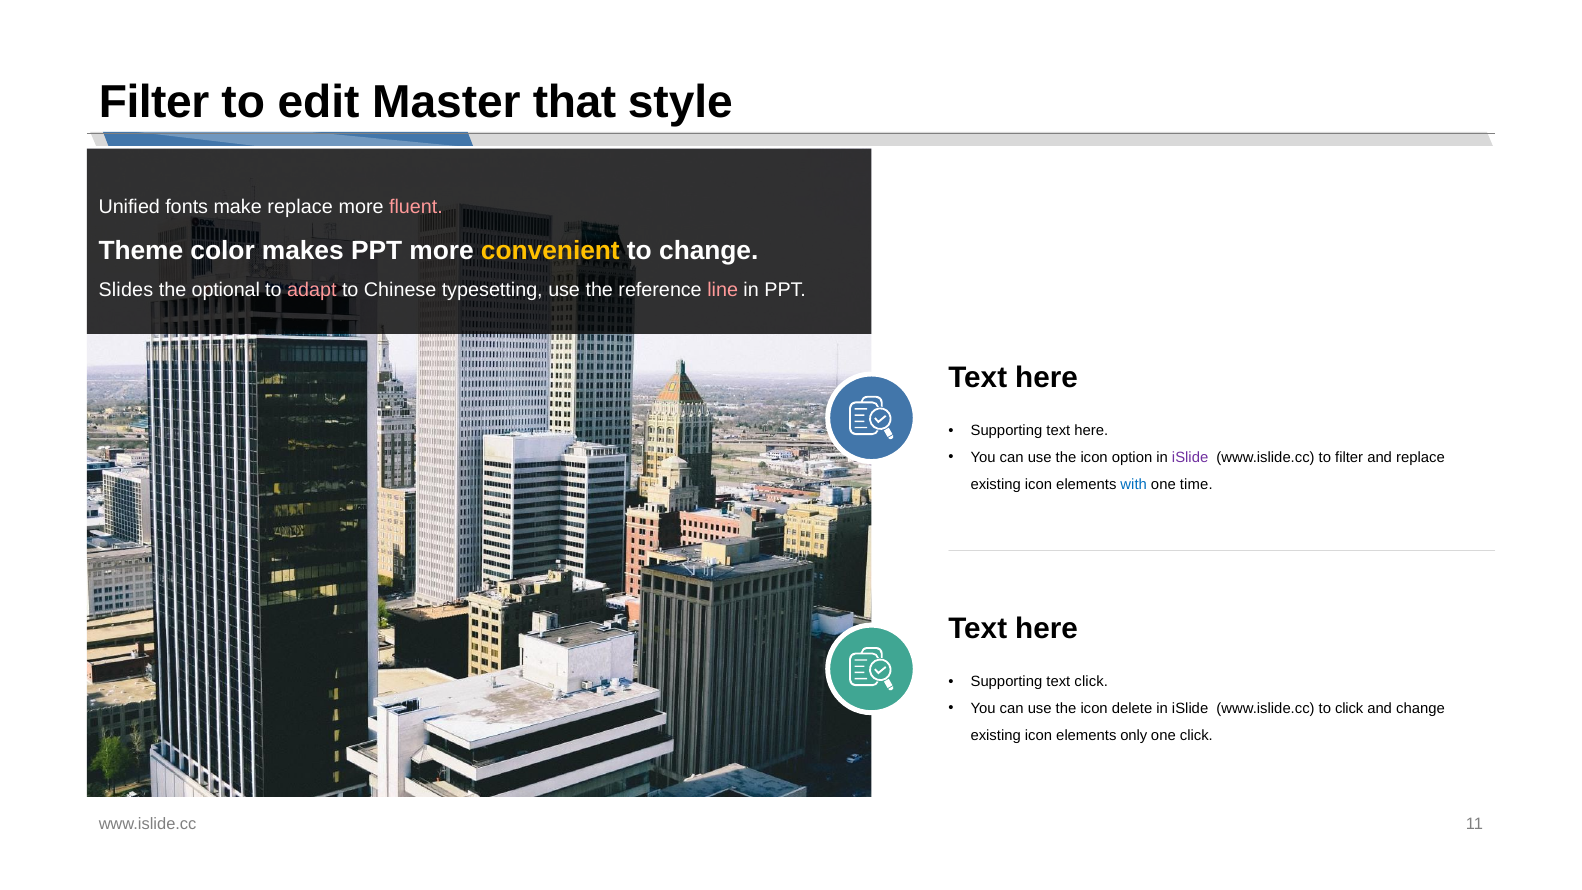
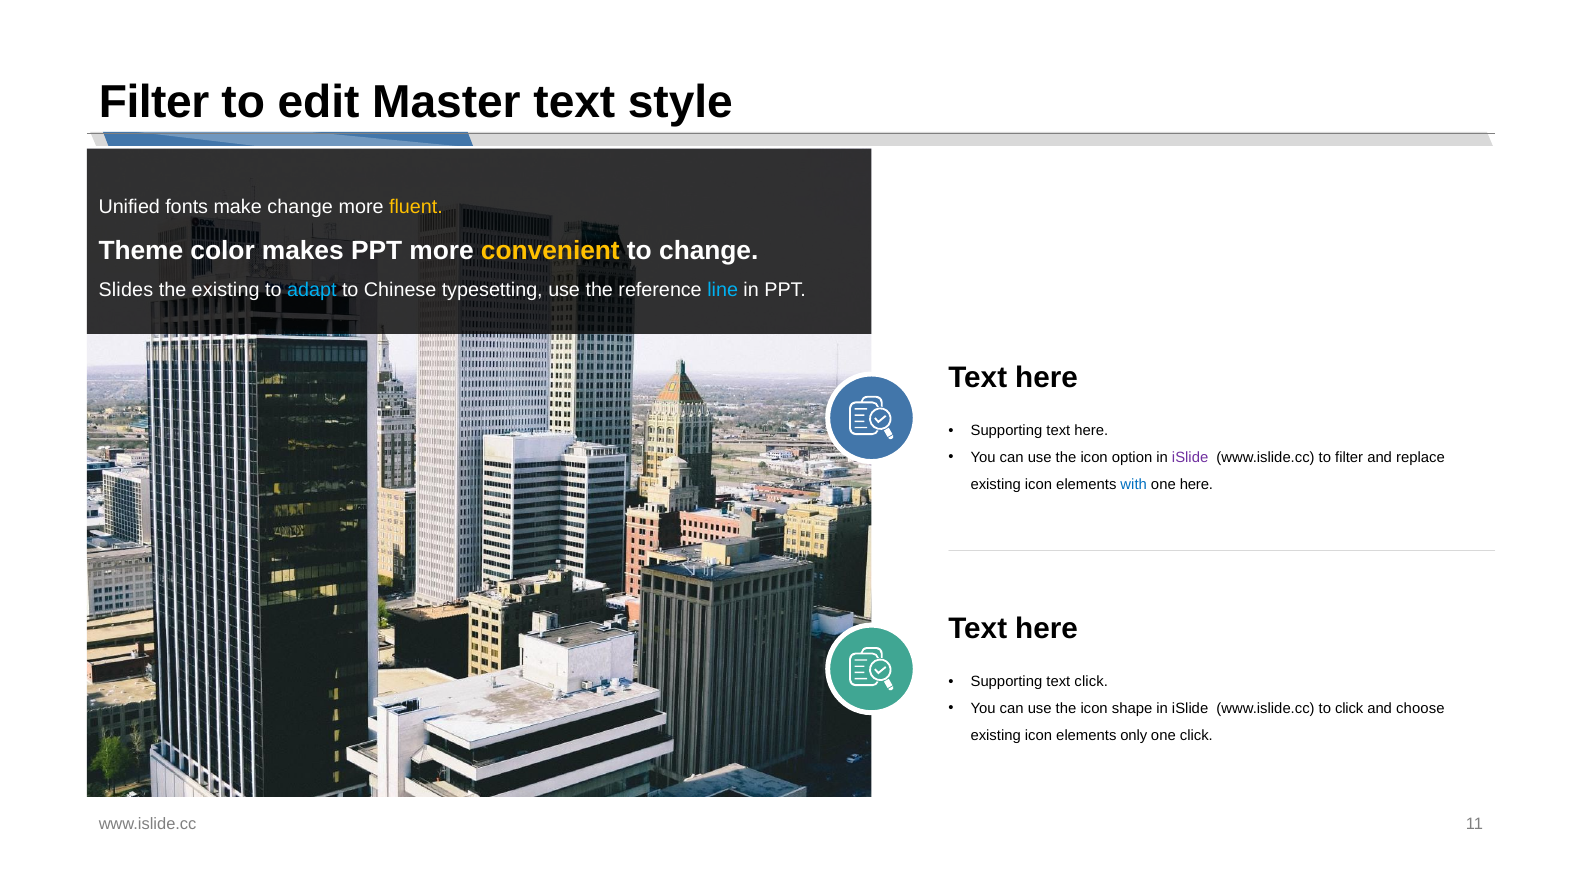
Master that: that -> text (574, 102)
make replace: replace -> change (300, 207)
fluent colour: pink -> yellow (416, 207)
the optional: optional -> existing (226, 290)
adapt colour: pink -> light blue (312, 290)
line colour: pink -> light blue (723, 290)
one time: time -> here (1196, 484)
delete: delete -> shape (1132, 709)
and change: change -> choose (1420, 709)
